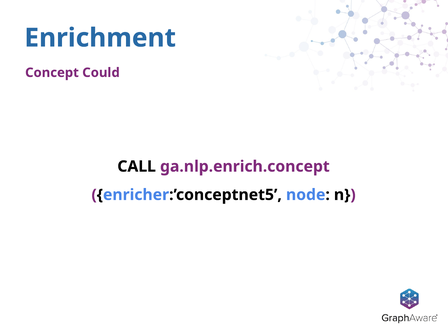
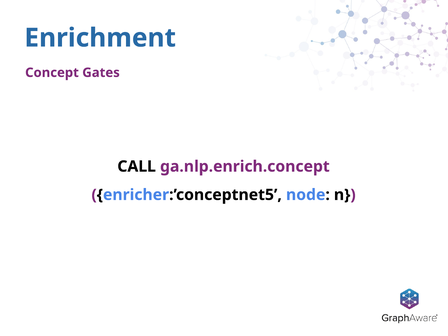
Could: Could -> Gates (101, 73)
